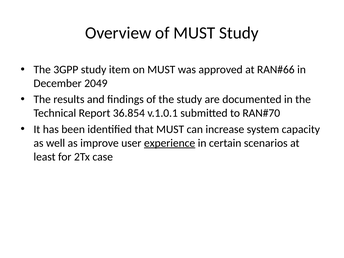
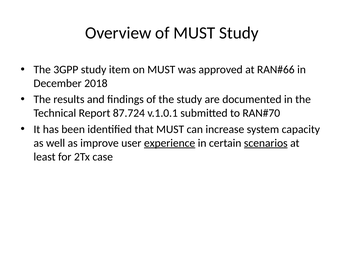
2049: 2049 -> 2018 (96, 83)
36.854: 36.854 -> 87.724 (129, 113)
scenarios underline: none -> present (266, 143)
